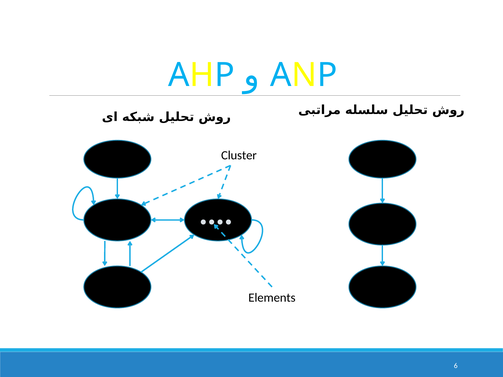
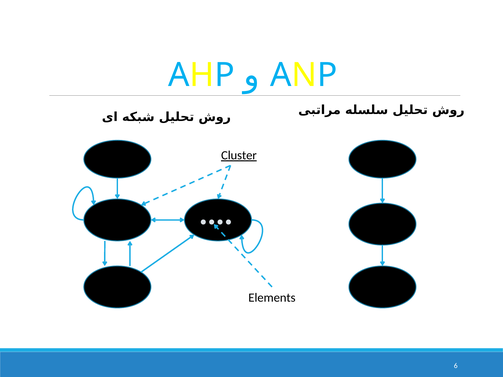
Cluster underline: none -> present (239, 156)
